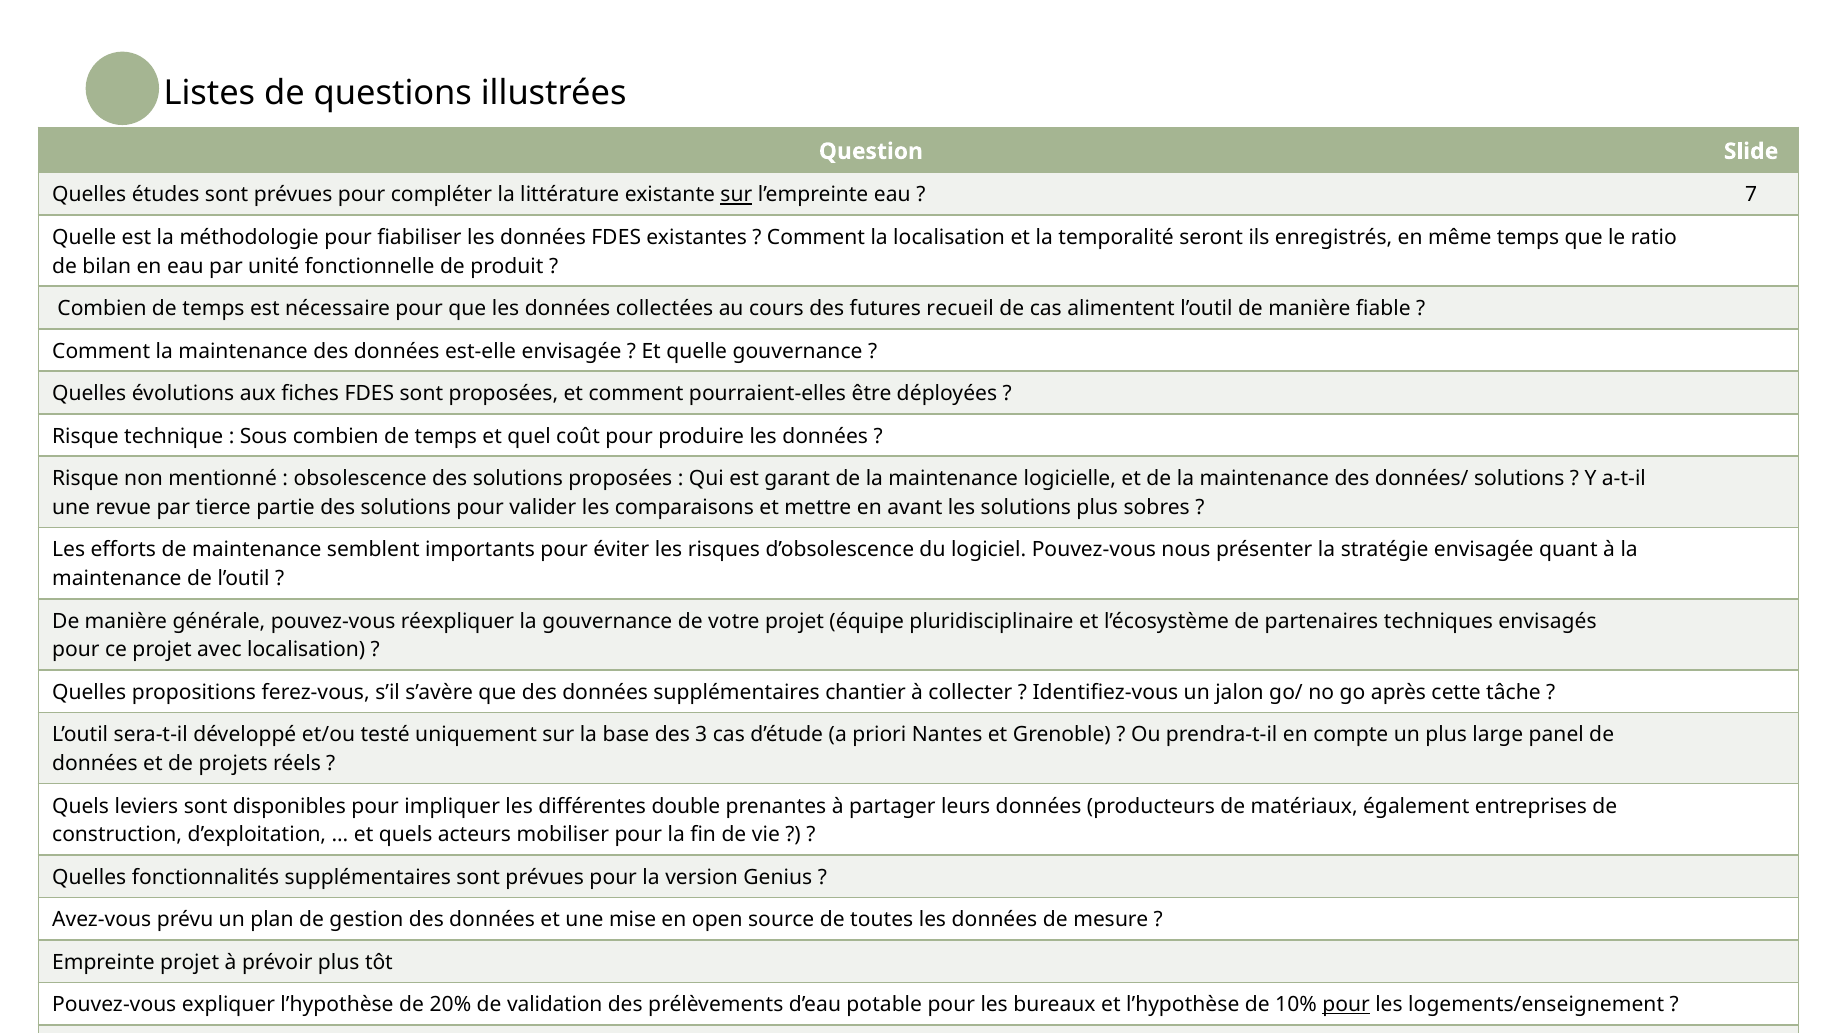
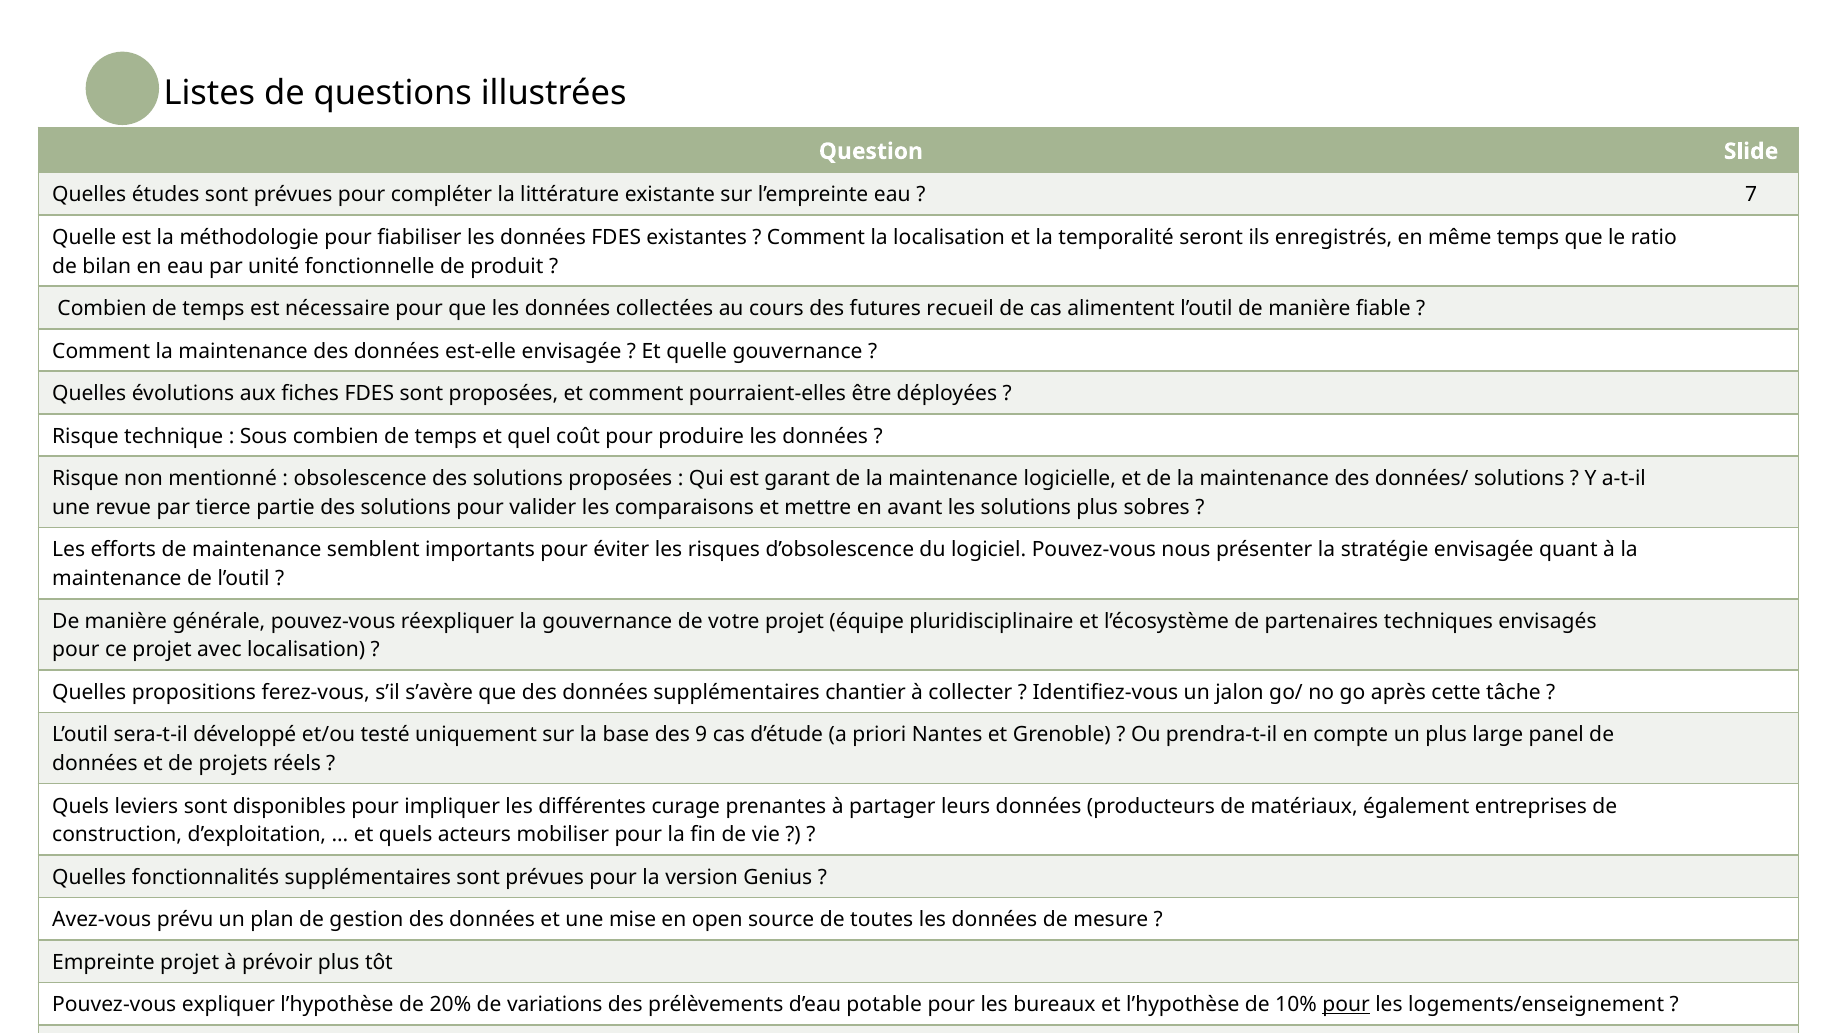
sur underline: present -> none (736, 195)
3: 3 -> 9 (701, 735)
double: double -> curage (686, 806)
validation: validation -> variations (555, 1005)
